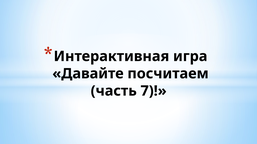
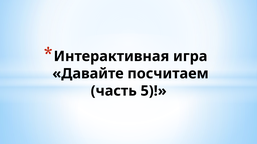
7: 7 -> 5 (154, 91)
